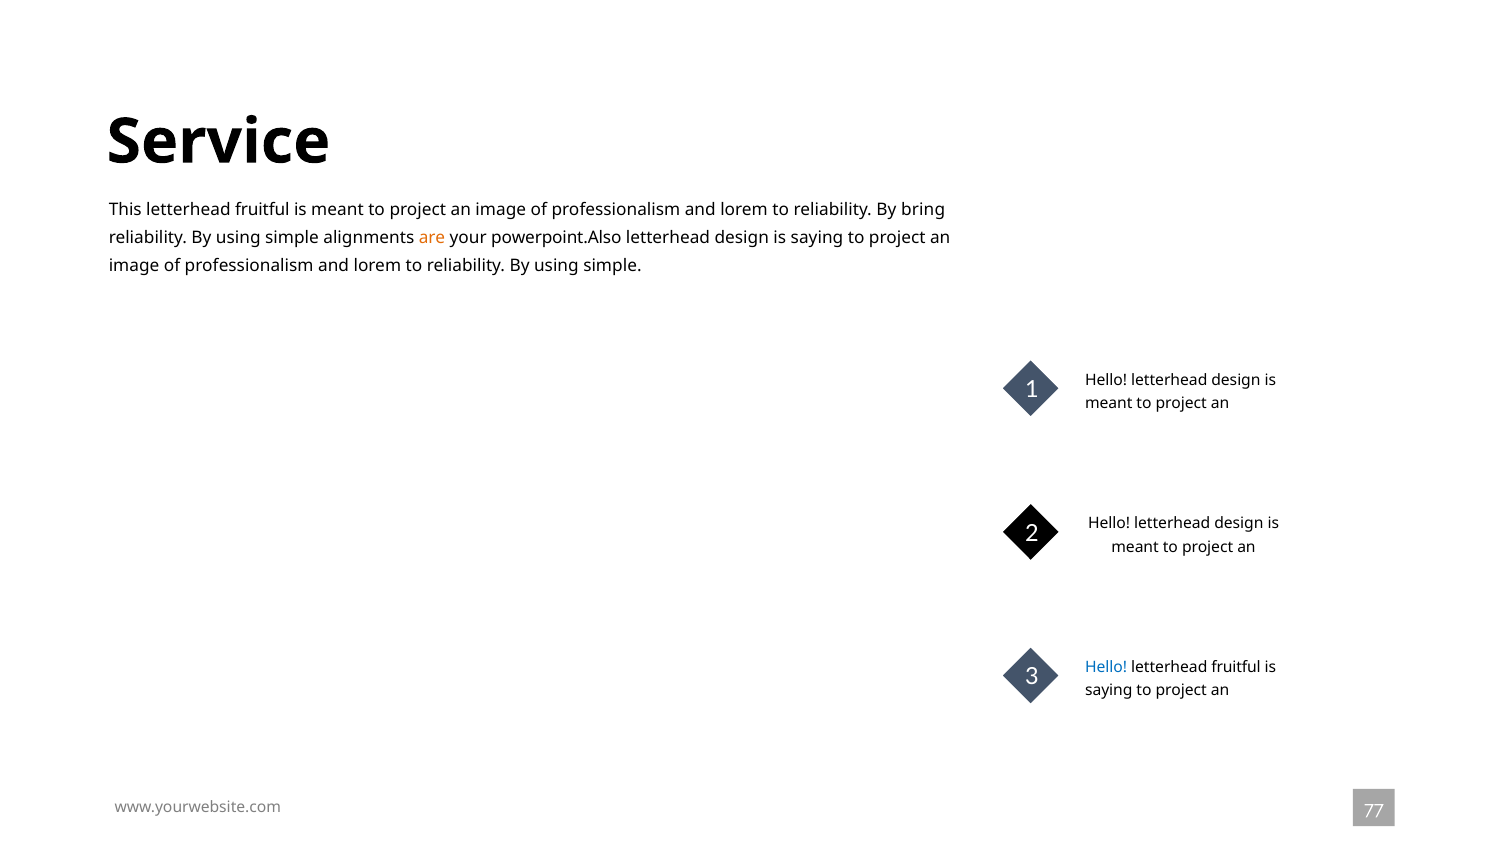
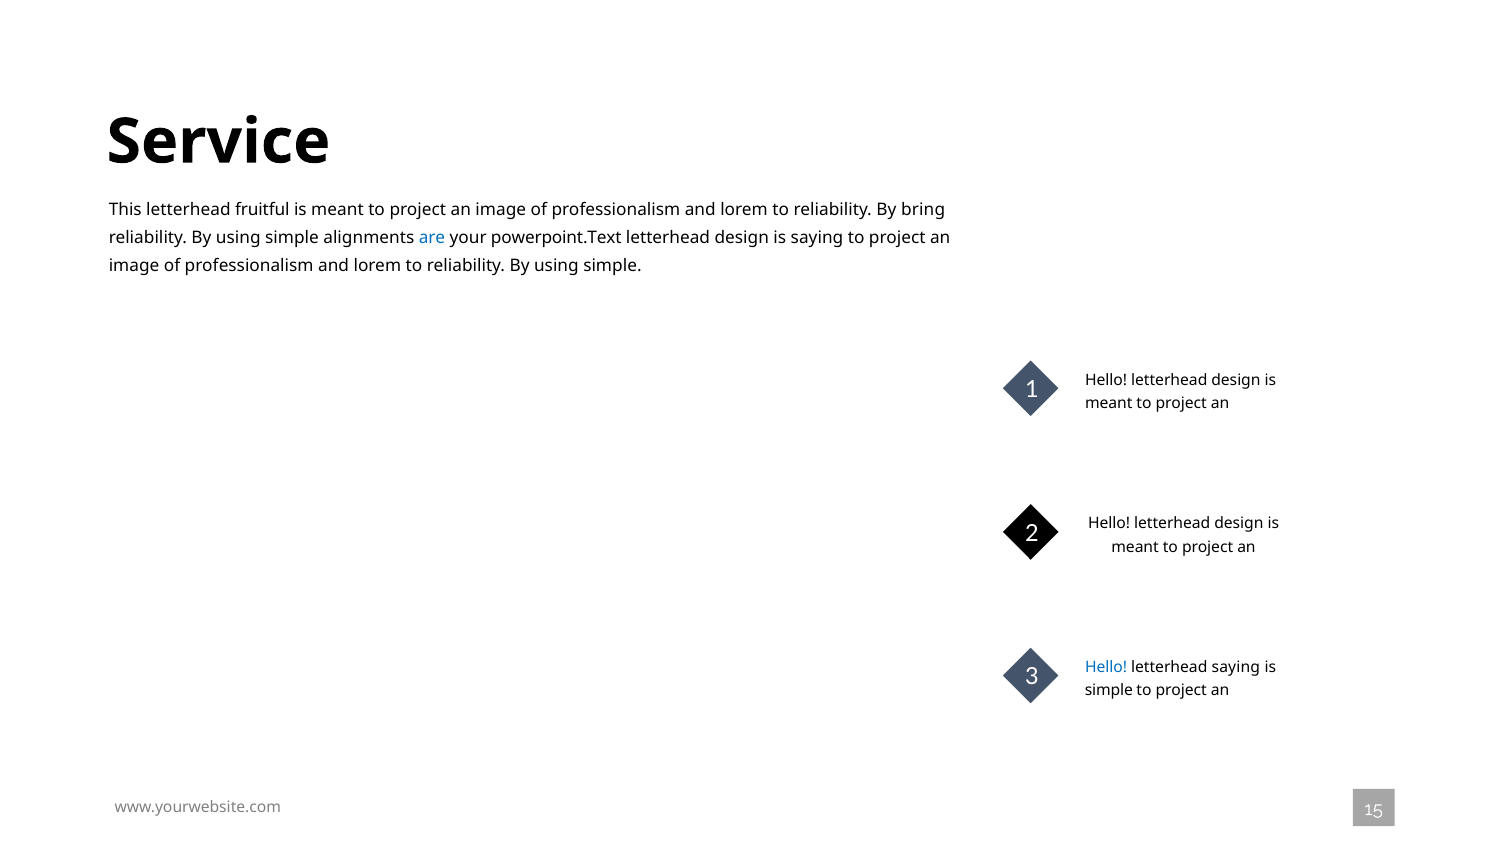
are colour: orange -> blue (432, 238)
powerpoint.Also: powerpoint.Also -> powerpoint.Text (556, 238)
fruitful: fruitful -> saying (1236, 667)
saying: saying -> simple (1109, 690)
77: 77 -> 15 (1374, 808)
